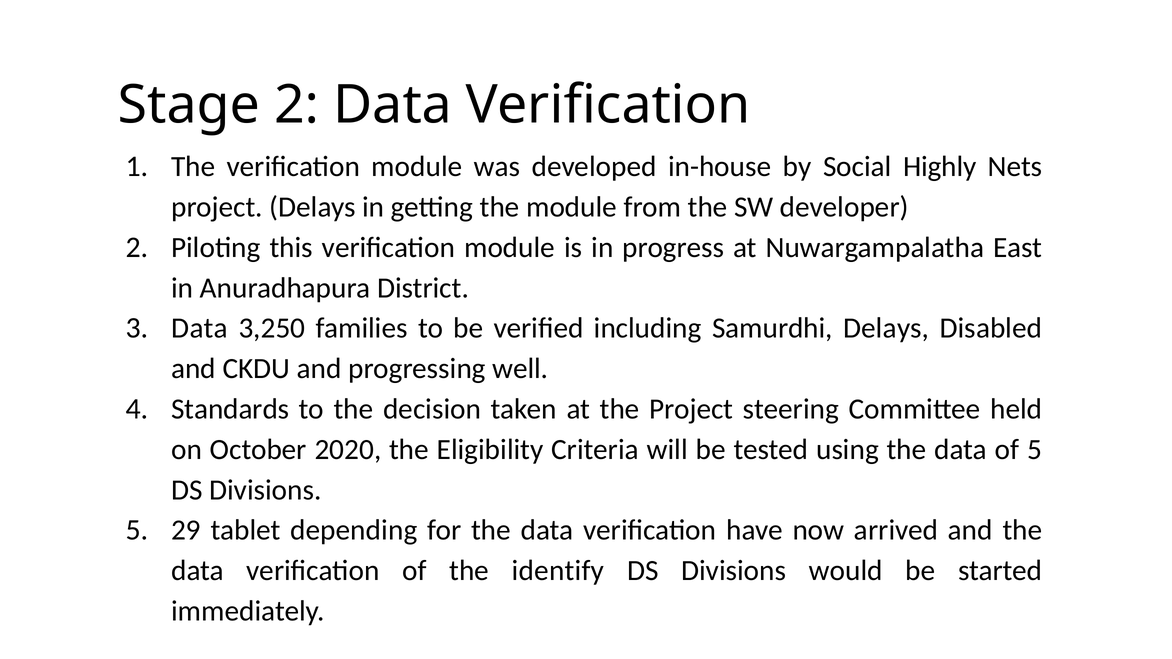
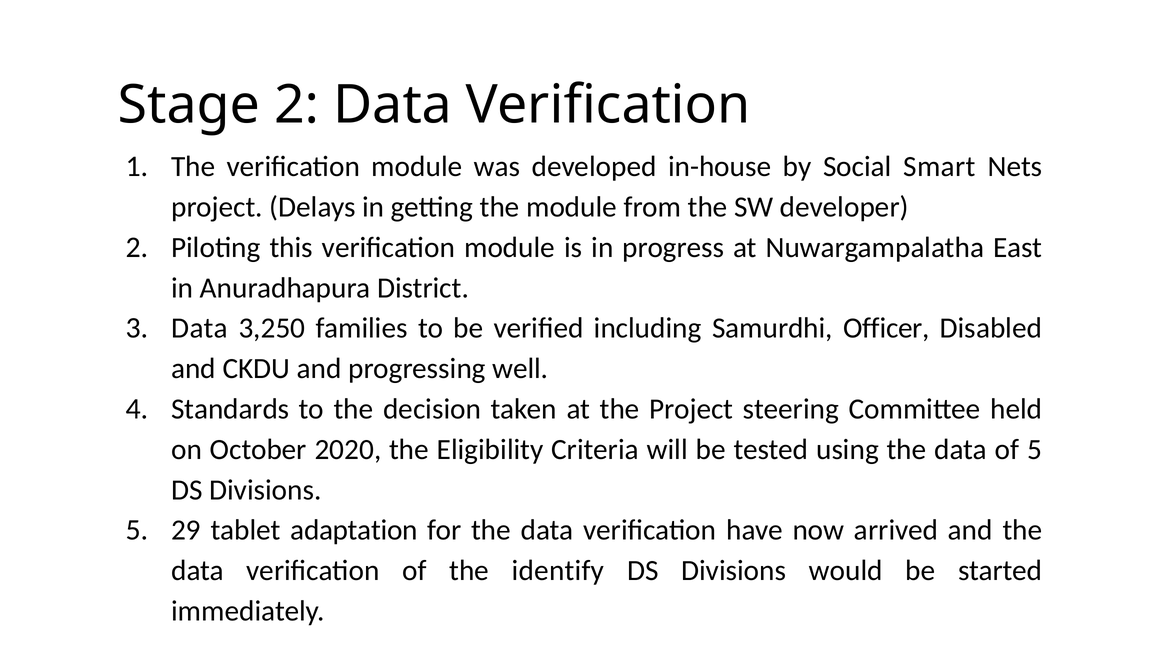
Highly: Highly -> Smart (939, 167)
Samurdhi Delays: Delays -> Officer (886, 328)
depending: depending -> adaptation (354, 531)
